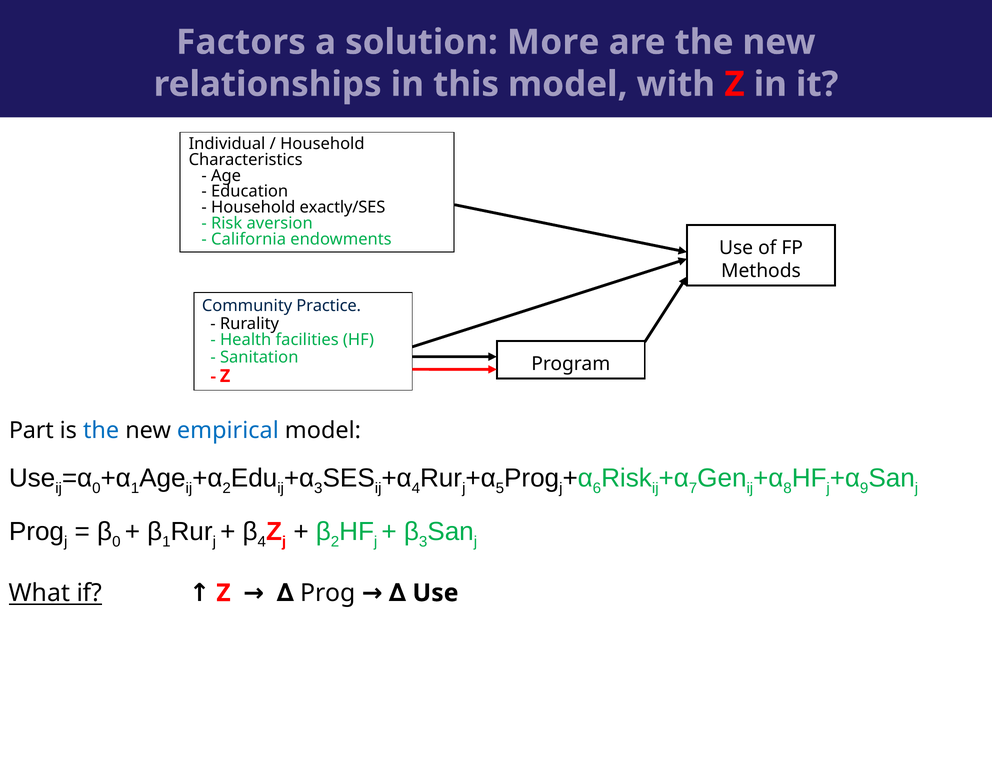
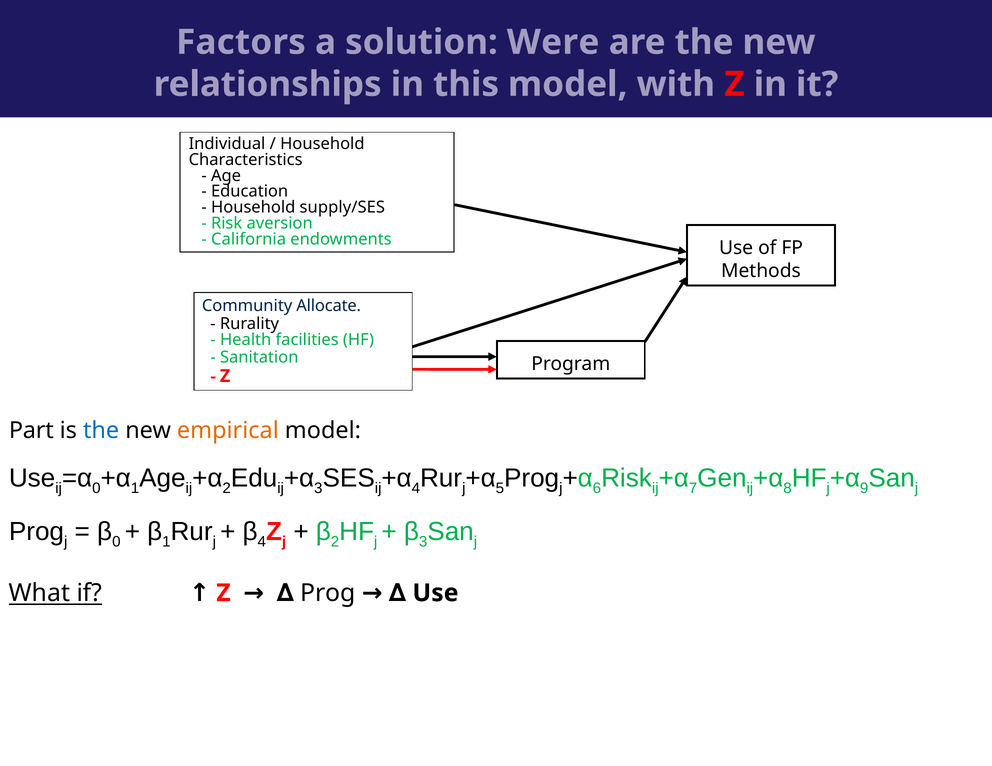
More: More -> Were (553, 42)
exactly/SES: exactly/SES -> supply/SES (342, 208)
Practice: Practice -> Allocate (329, 306)
empirical colour: blue -> orange (228, 431)
